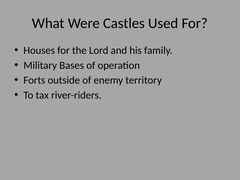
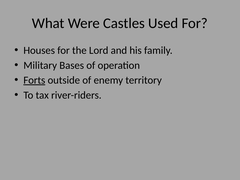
Forts underline: none -> present (34, 80)
